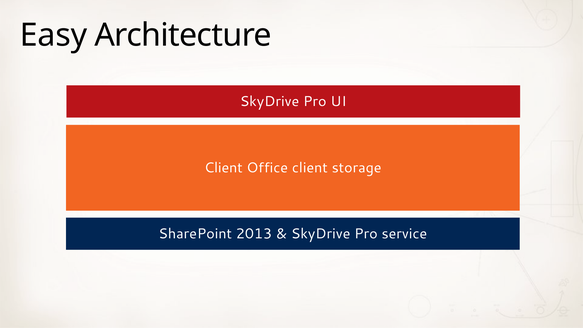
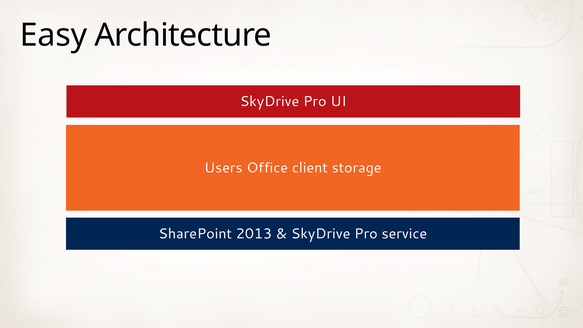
Client: Client -> Users (223, 168)
